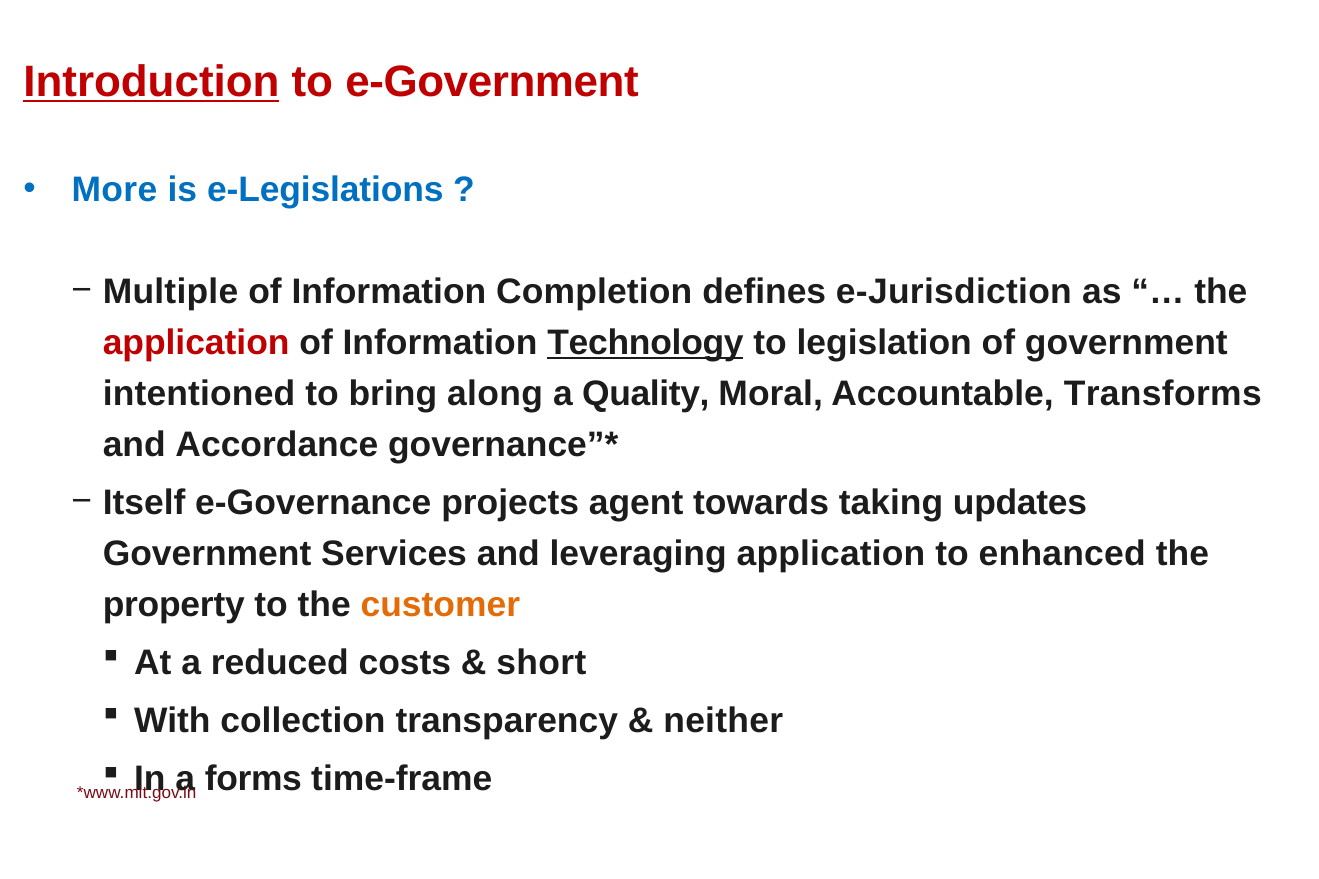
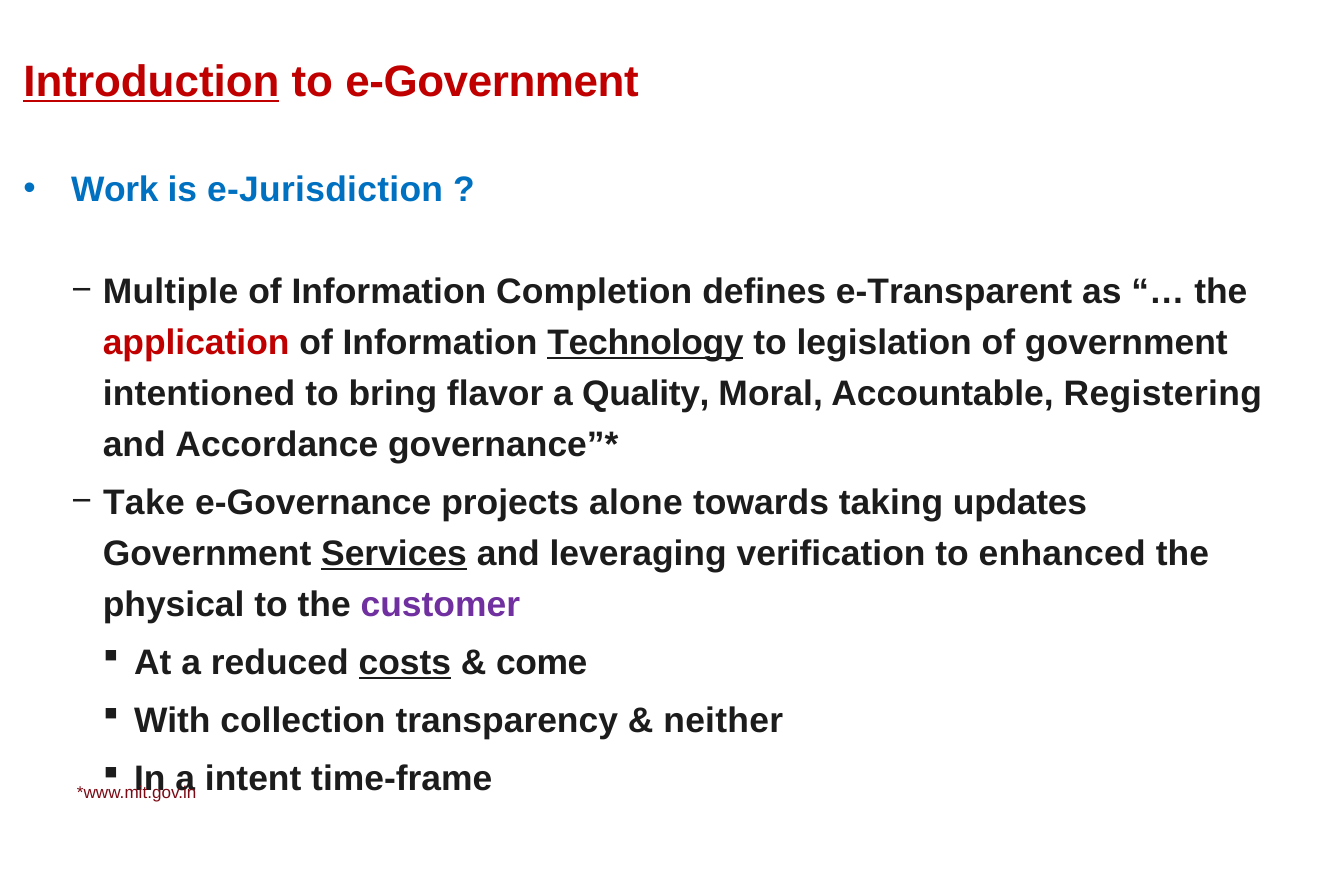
More: More -> Work (115, 190)
e-Legislations: e-Legislations -> e-Jurisdiction (325, 190)
e-Jurisdiction: e-Jurisdiction -> e-Transparent (954, 292)
along: along -> flavor (495, 394)
Transforms: Transforms -> Registering (1163, 394)
Itself: Itself -> Take (144, 503)
agent: agent -> alone (636, 503)
Services underline: none -> present (394, 554)
leveraging application: application -> verification (831, 554)
property: property -> physical (174, 605)
customer colour: orange -> purple (440, 605)
costs underline: none -> present (405, 663)
short: short -> come (542, 663)
forms: forms -> intent (253, 779)
